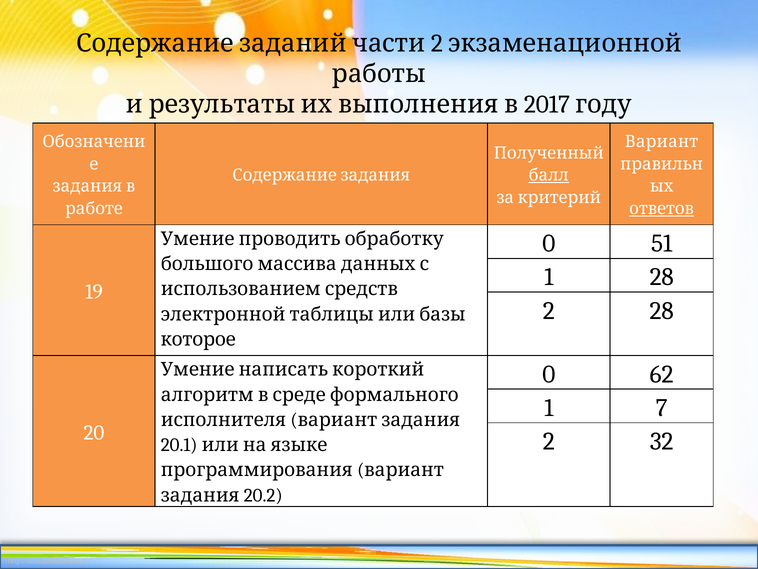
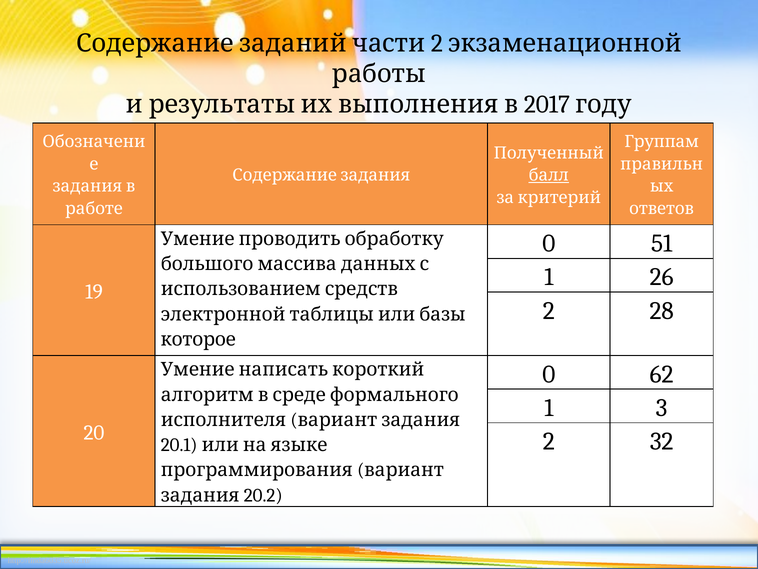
Вариант: Вариант -> Группам (662, 142)
ответов underline: present -> none (662, 209)
1 28: 28 -> 26 (662, 277)
7: 7 -> 3 (661, 408)
